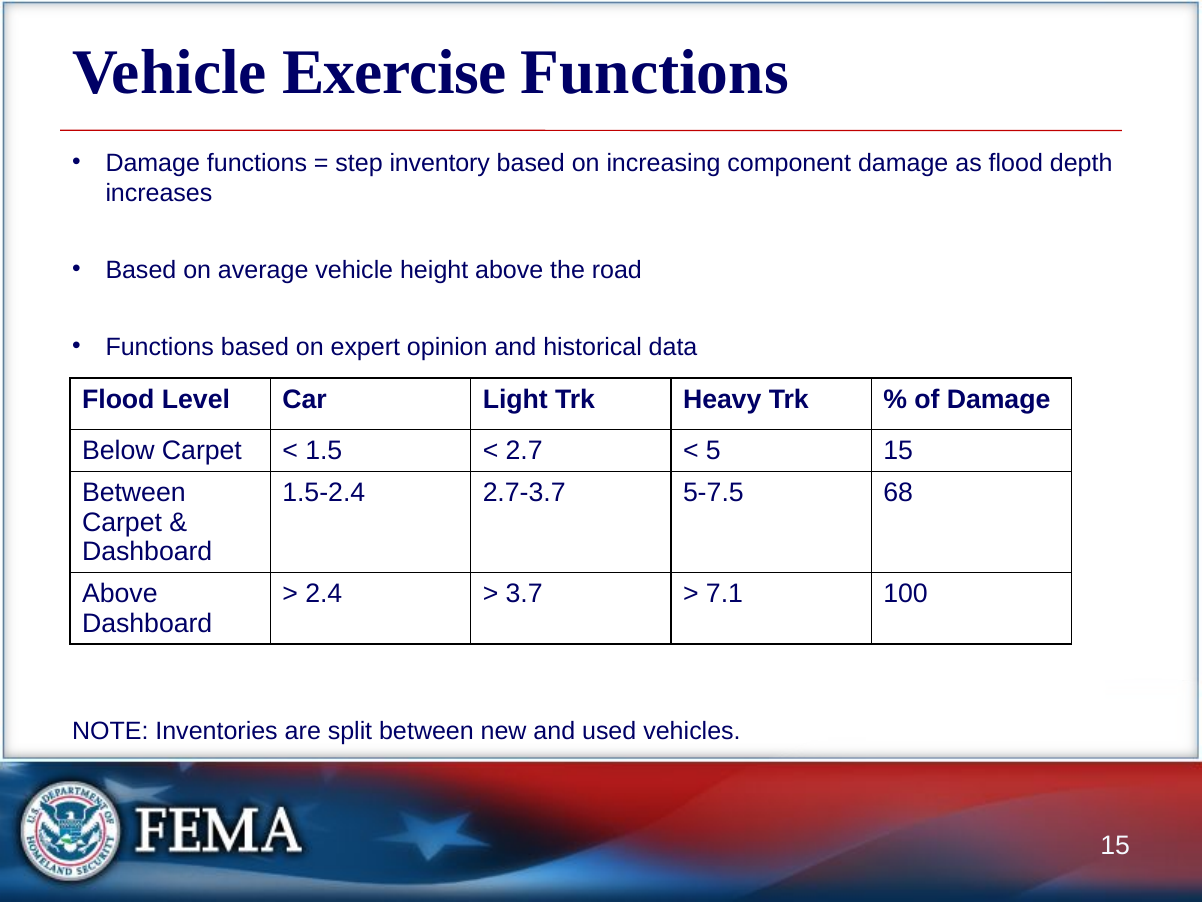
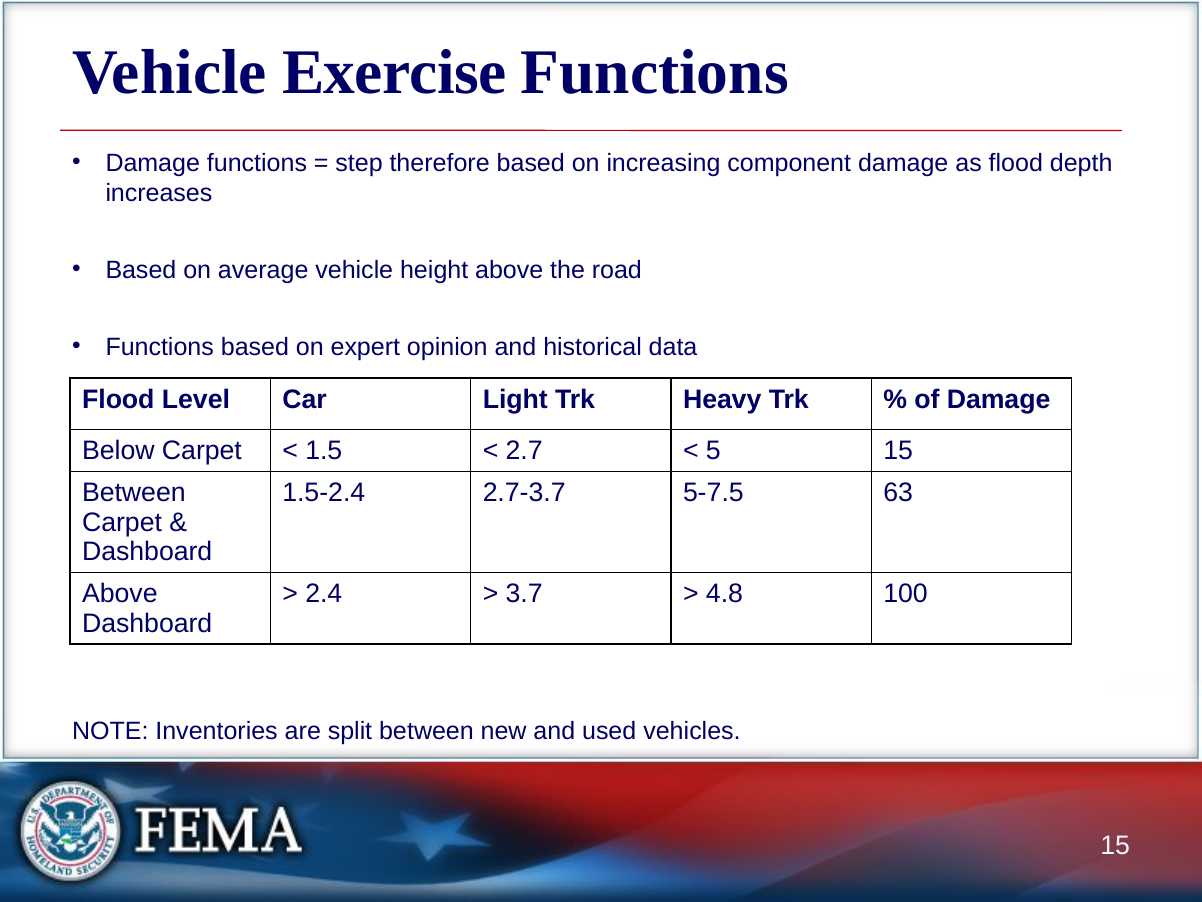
inventory: inventory -> therefore (440, 163)
68: 68 -> 63 (898, 492)
7.1: 7.1 -> 4.8 (724, 593)
